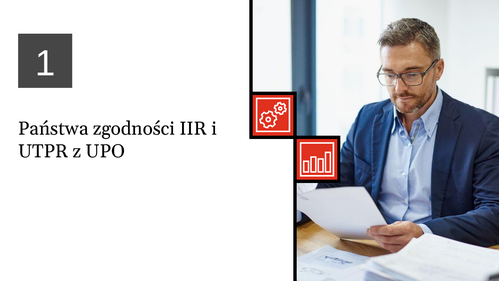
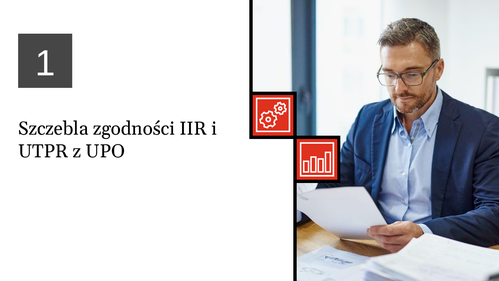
Państwa: Państwa -> Szczebla (53, 129)
